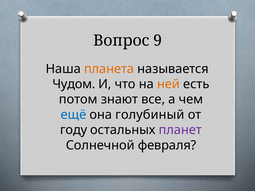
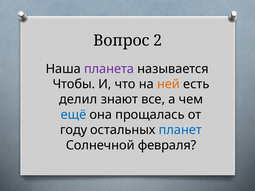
9: 9 -> 2 (158, 41)
планета colour: orange -> purple (109, 69)
Чудом: Чудом -> Чтобы (74, 84)
потом: потом -> делил (78, 100)
голубиный: голубиный -> прощалась (150, 115)
планет colour: purple -> blue (180, 130)
